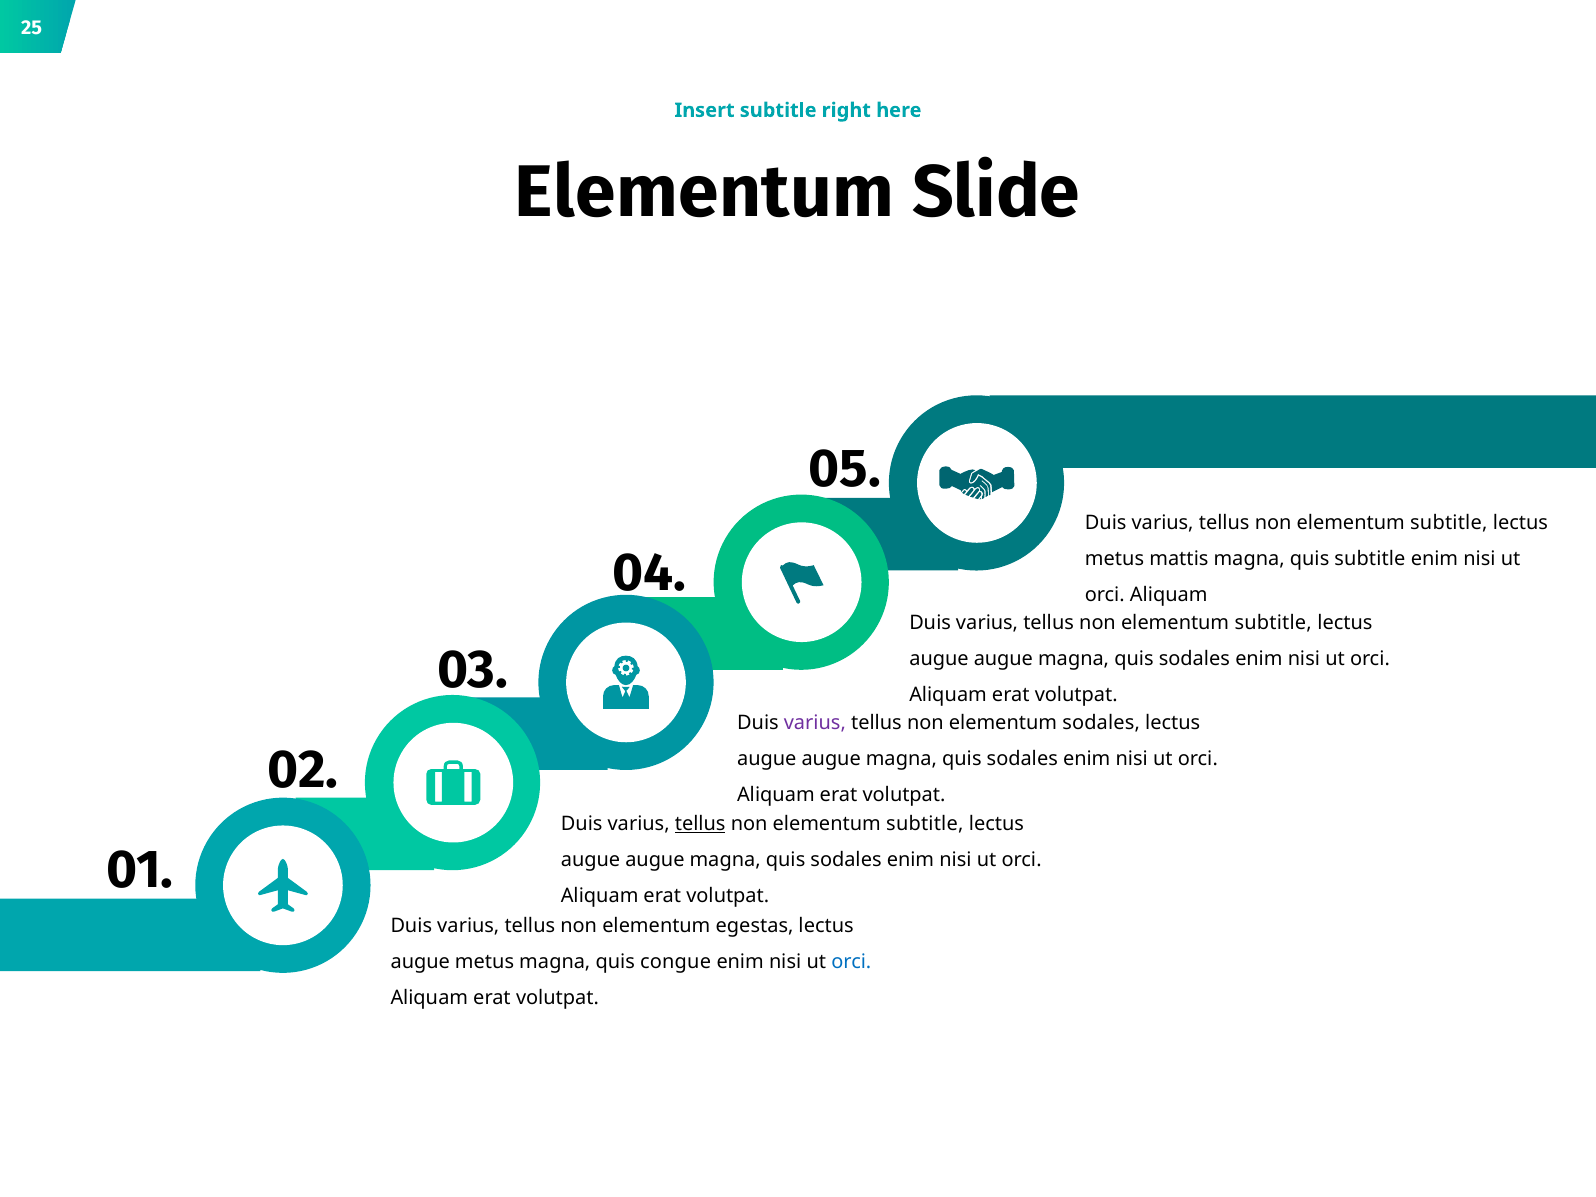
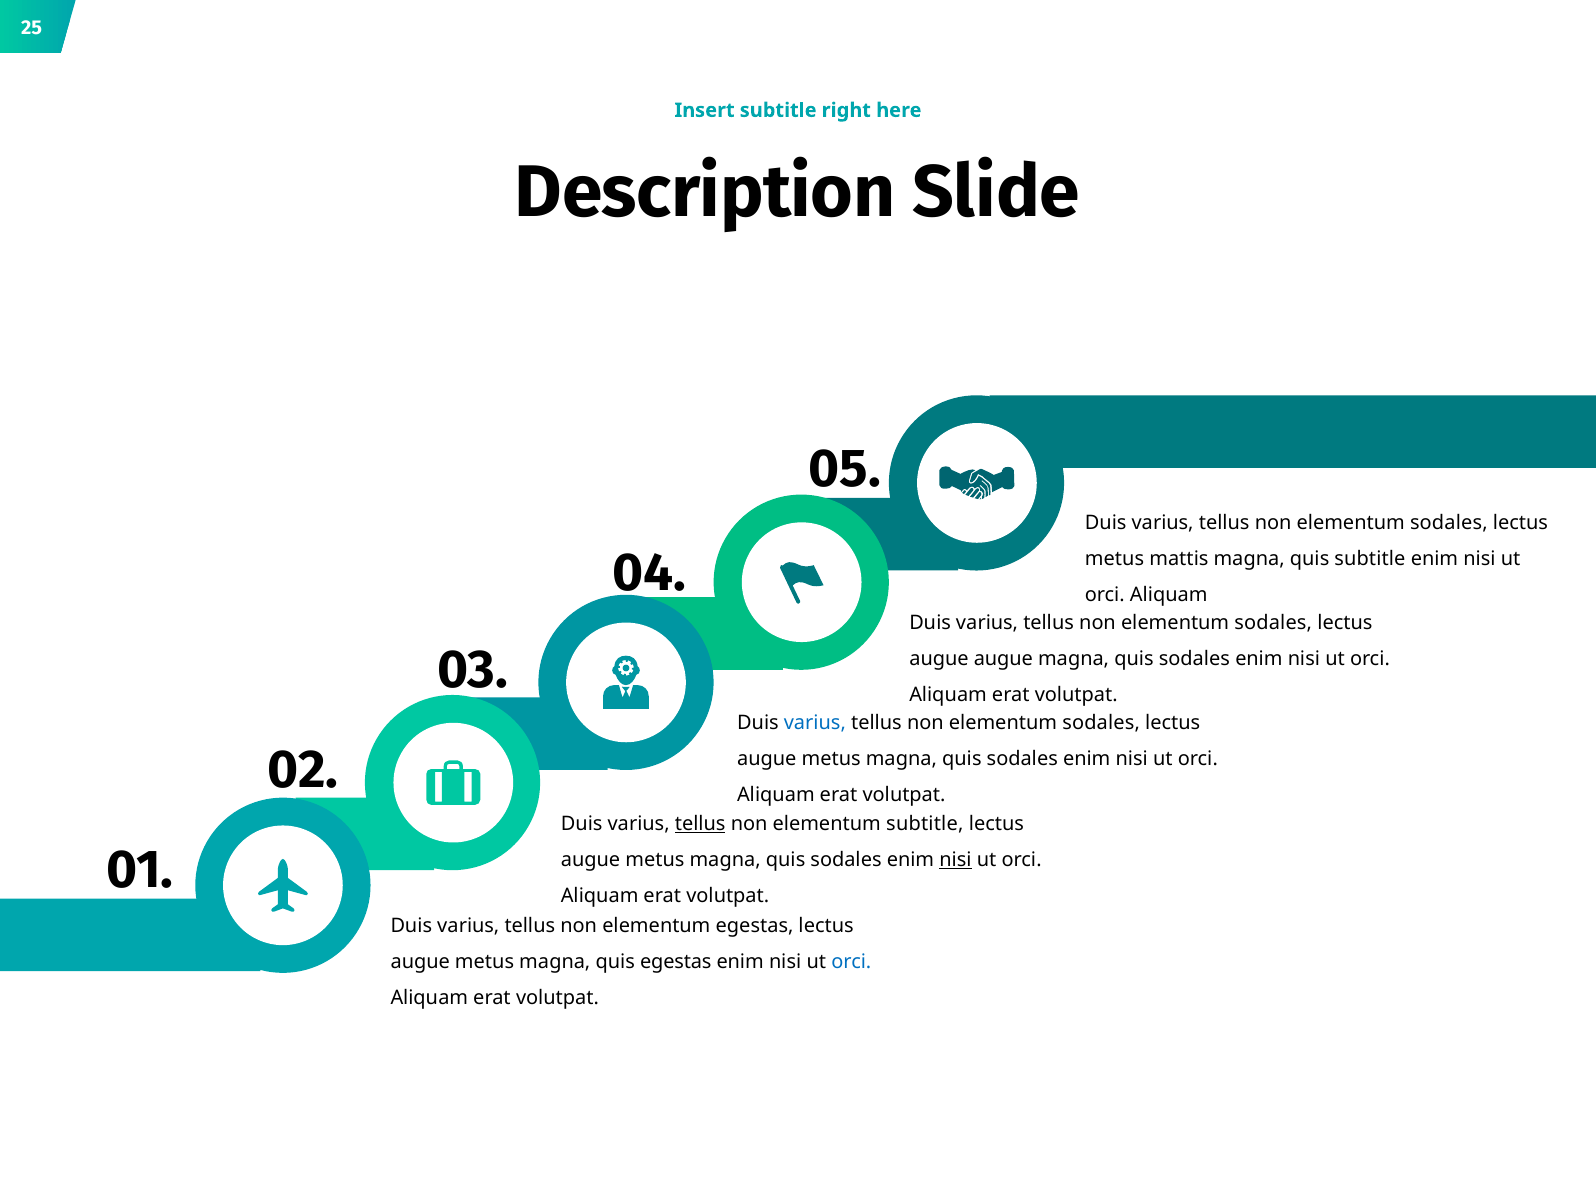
Elementum: Elementum -> Description (705, 192)
subtitle: subtitle -> sodales (1449, 523)
subtitle: subtitle -> sodales (1273, 623)
varius colour: purple -> blue (815, 722)
augue: augue -> metus (831, 758)
augue: augue -> metus (655, 860)
nisi underline: none -> present (955, 860)
quis congue: congue -> egestas (676, 961)
